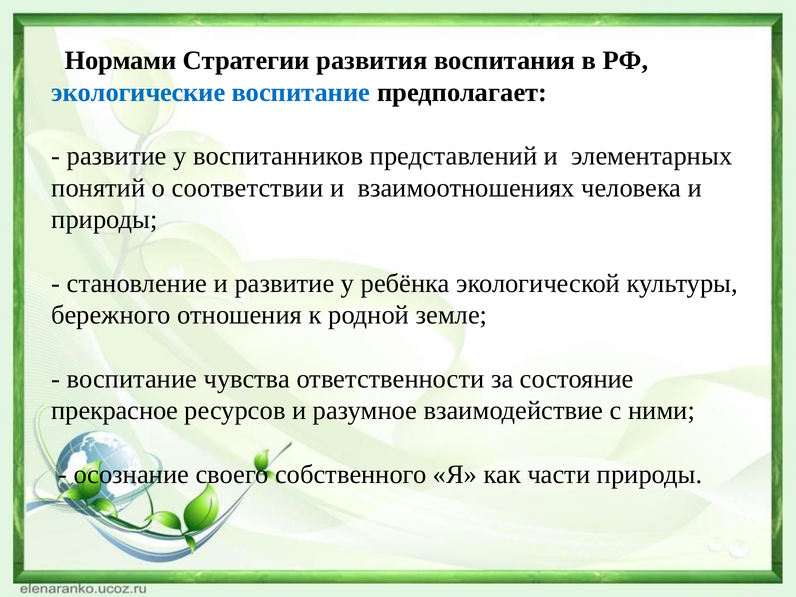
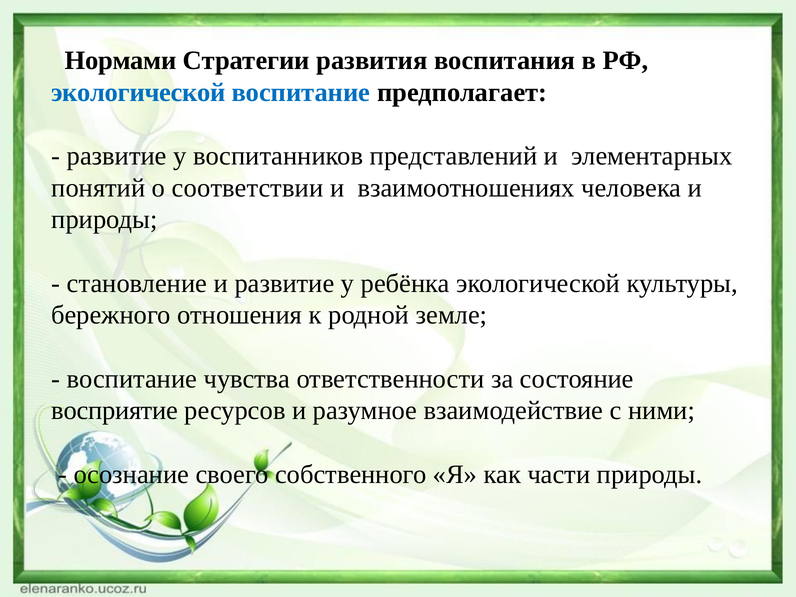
экологические: экологические -> экологической (138, 92)
прекрасное: прекрасное -> восприятие (115, 411)
